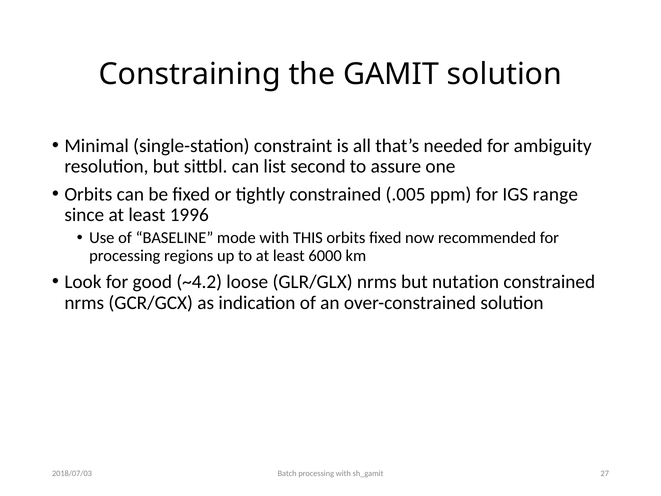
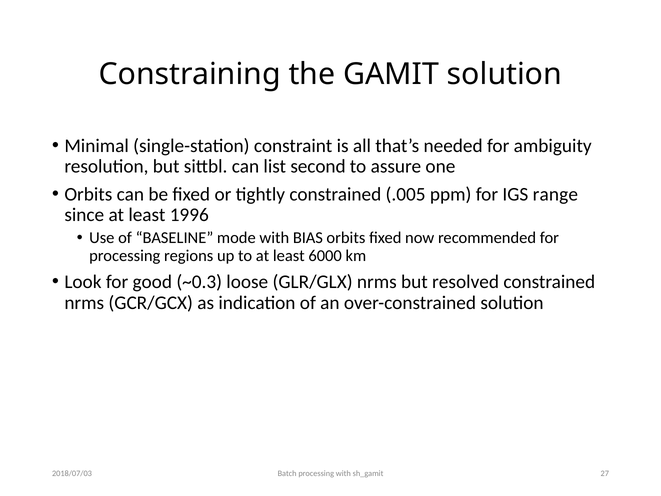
THIS: THIS -> BIAS (308, 238)
~4.2: ~4.2 -> ~0.3 (199, 282)
nutation: nutation -> resolved (466, 282)
